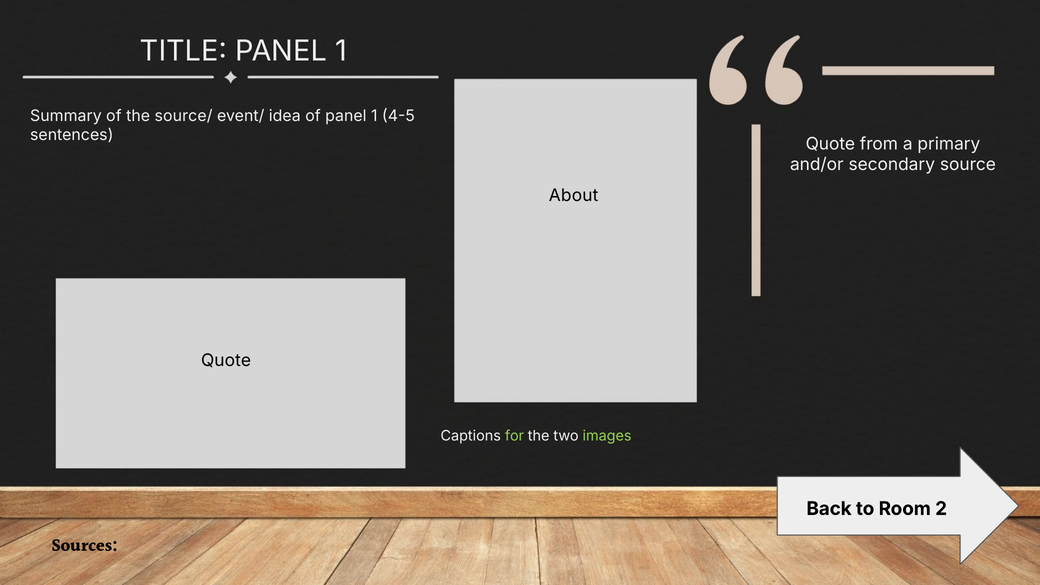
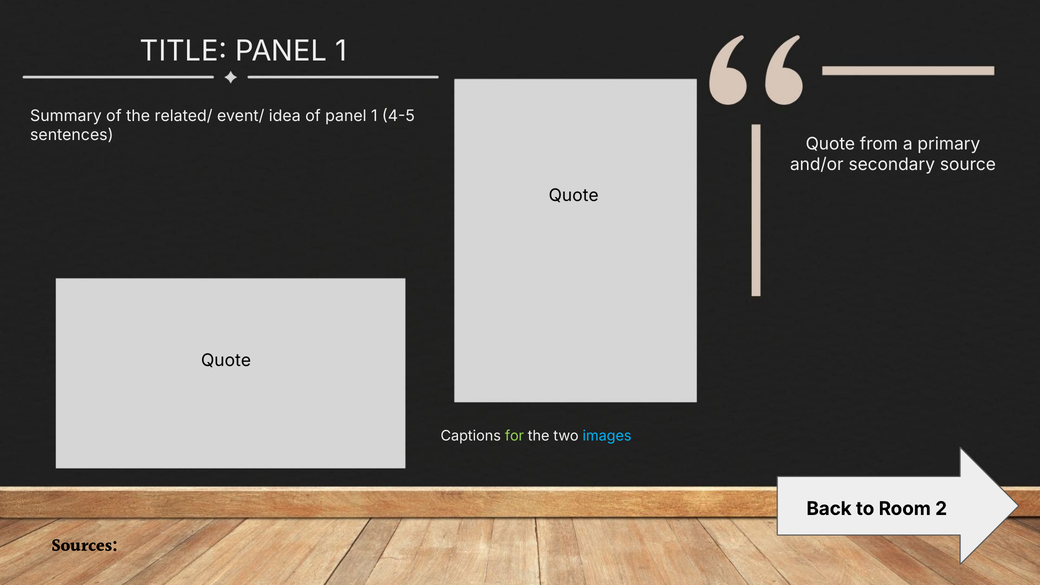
source/: source/ -> related/ (184, 116)
About: About -> Quote (574, 195)
images colour: light green -> light blue (607, 436)
